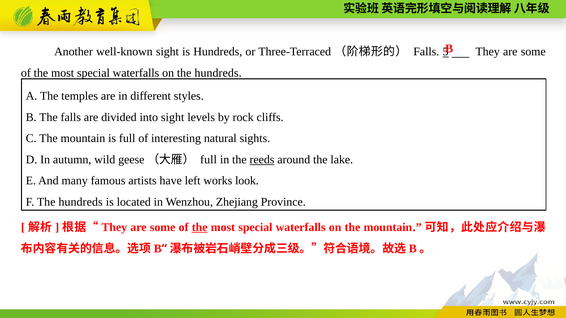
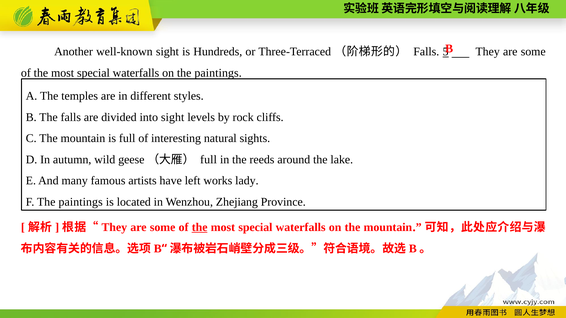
on the hundreds: hundreds -> paintings (218, 73)
reeds underline: present -> none (262, 160)
look: look -> lady (247, 181)
F The hundreds: hundreds -> paintings (81, 202)
